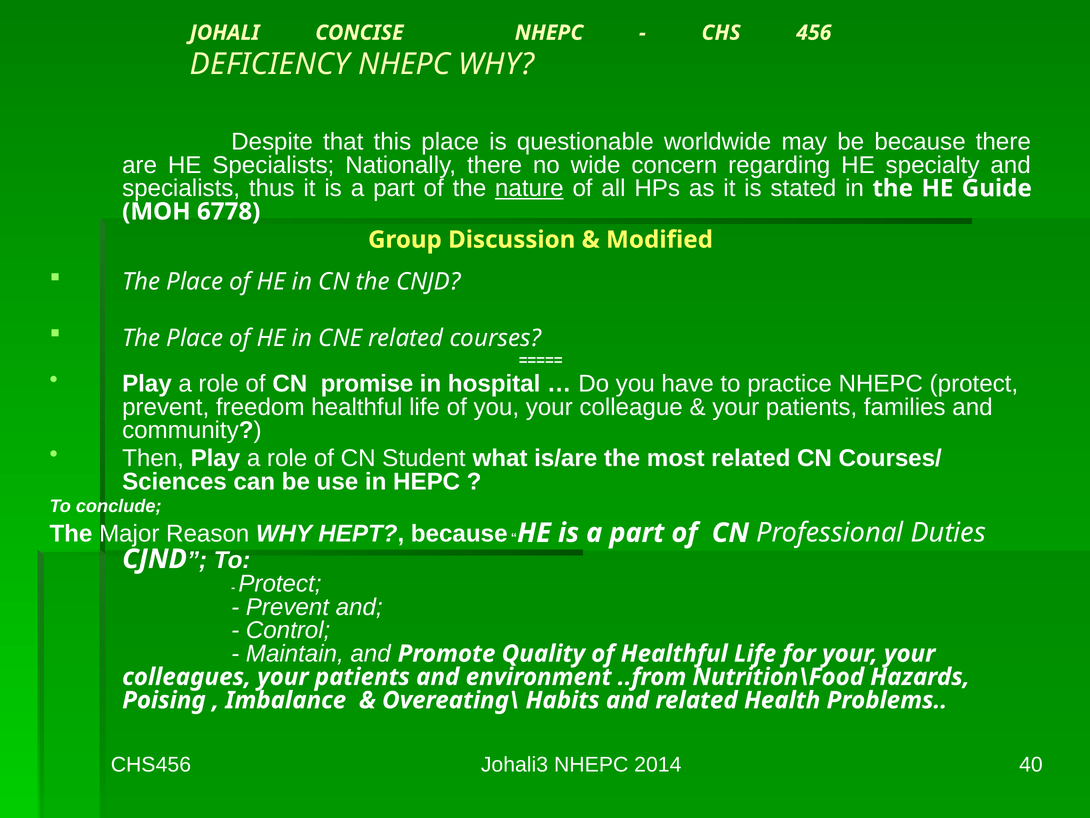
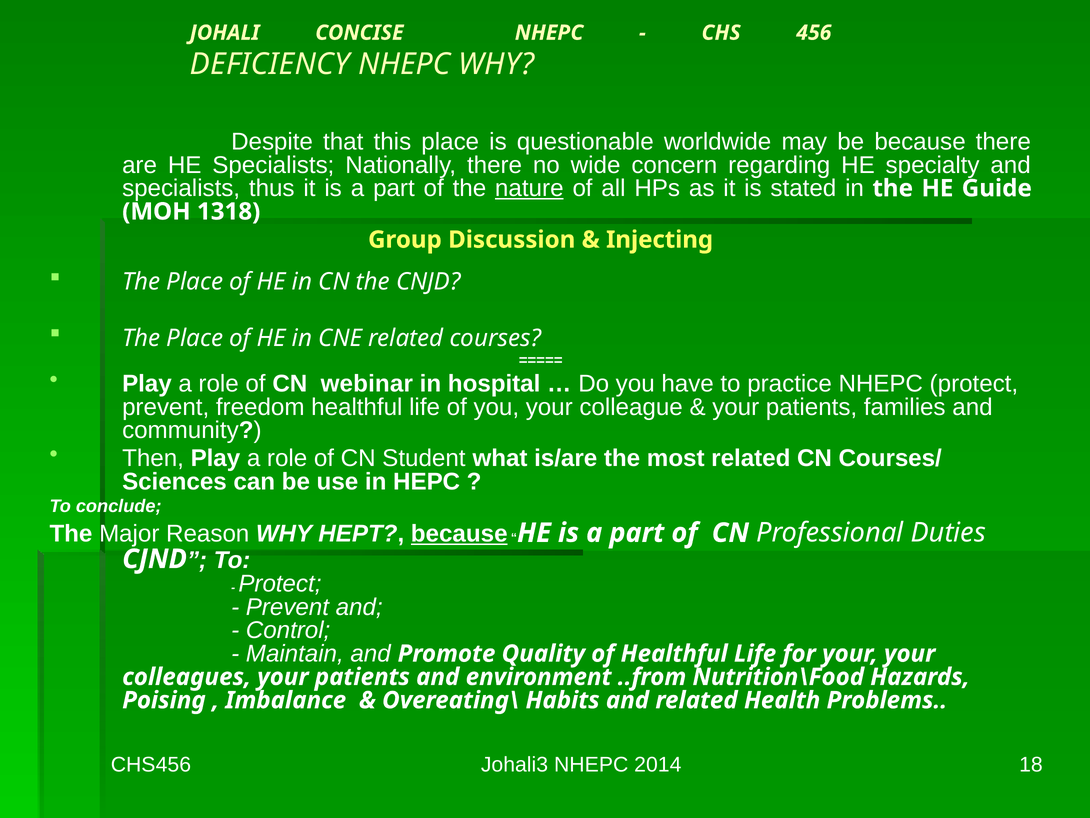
6778: 6778 -> 1318 (229, 211)
Modified: Modified -> Injecting (660, 240)
promise: promise -> webinar (367, 384)
because underline: none -> present (459, 534)
40: 40 -> 18 (1031, 764)
